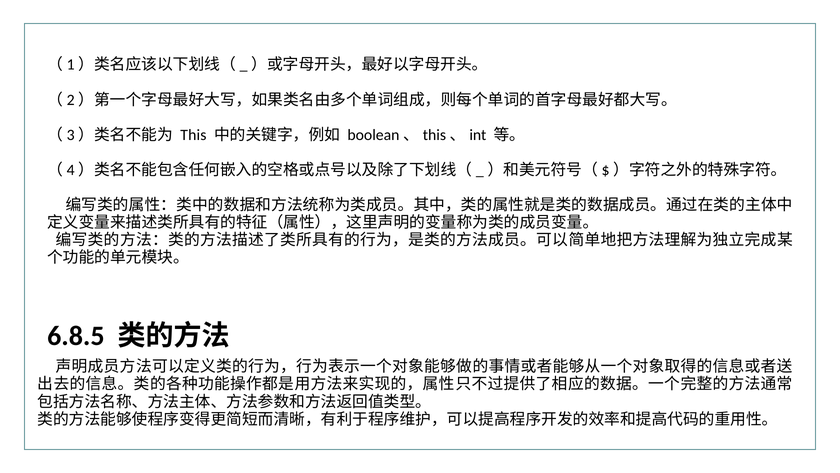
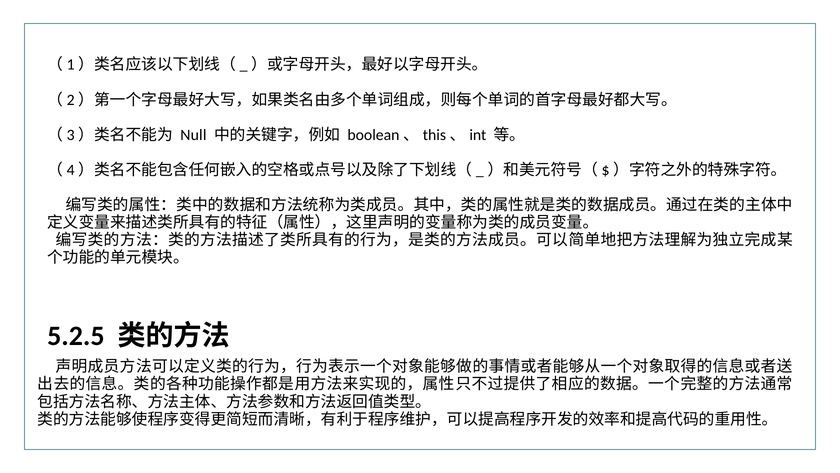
This: This -> Null (193, 135)
6.8.5: 6.8.5 -> 5.2.5 (76, 336)
